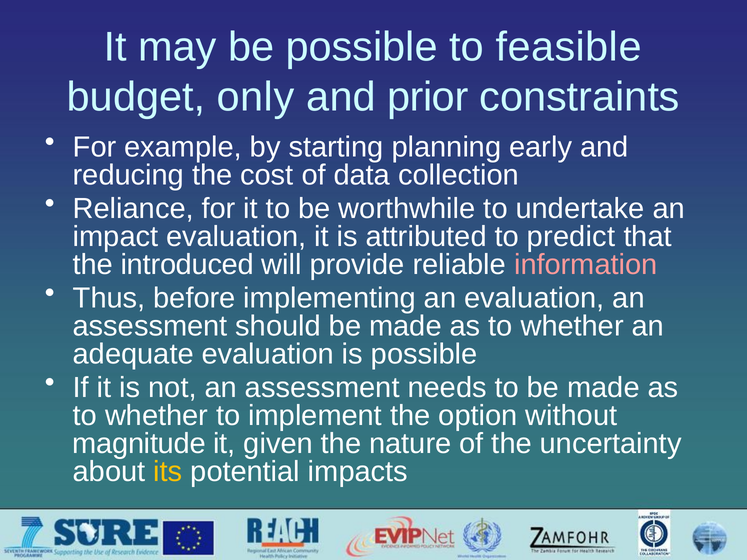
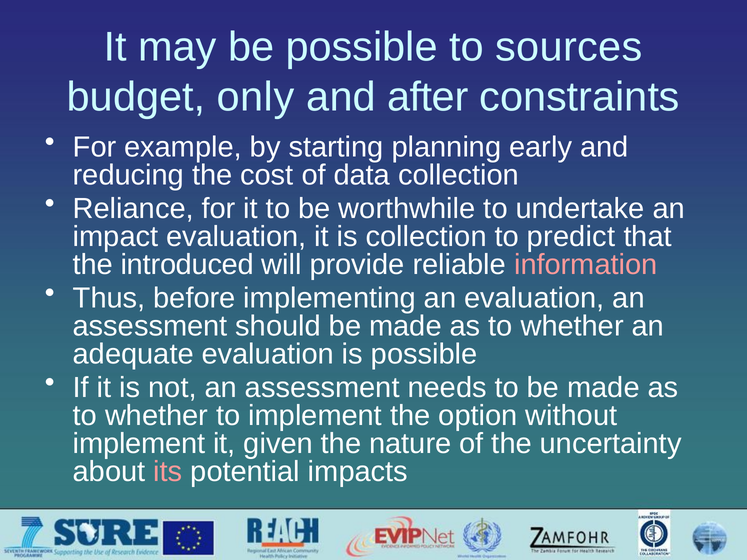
feasible: feasible -> sources (569, 47)
prior: prior -> after (428, 97)
is attributed: attributed -> collection (426, 237)
magnitude: magnitude -> implement (139, 444)
its colour: yellow -> pink (168, 472)
